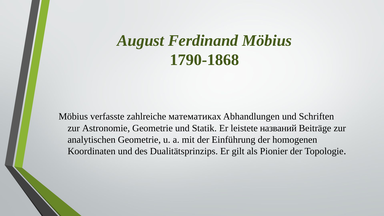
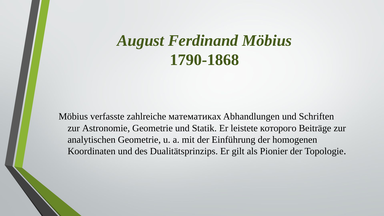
названий: названий -> которого (278, 128)
